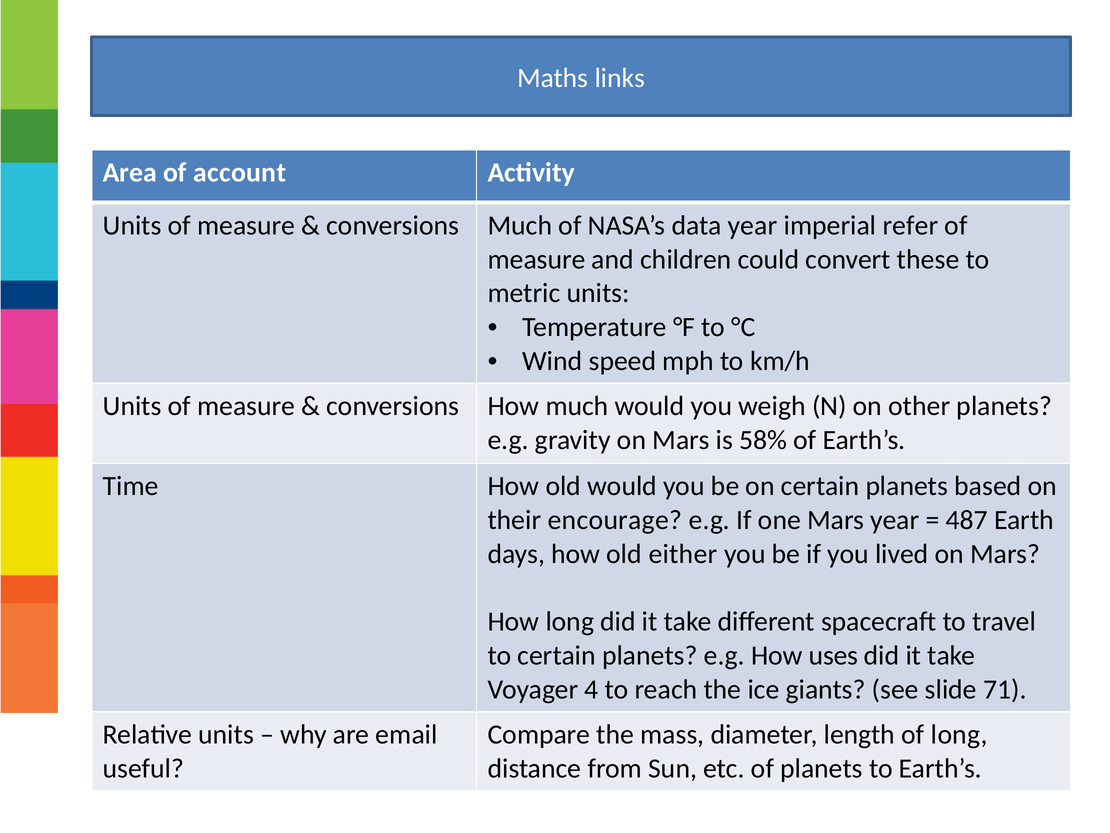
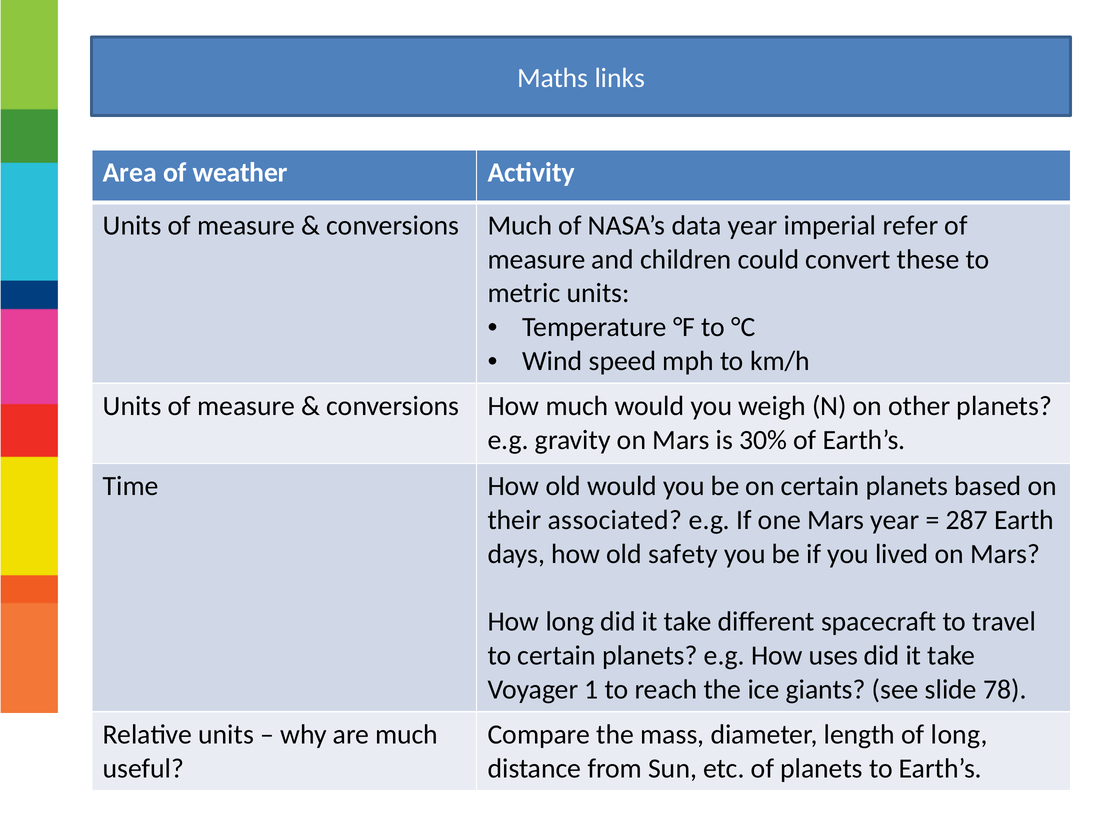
account: account -> weather (240, 173)
58%: 58% -> 30% (763, 440)
encourage: encourage -> associated (615, 520)
487: 487 -> 287 (967, 520)
either: either -> safety (683, 554)
4: 4 -> 1 (591, 689)
71: 71 -> 78 (1005, 689)
are email: email -> much (407, 734)
